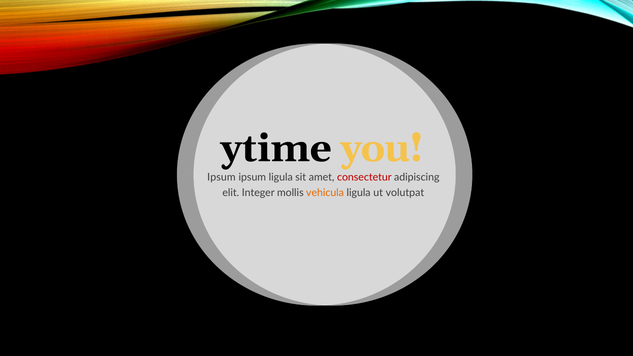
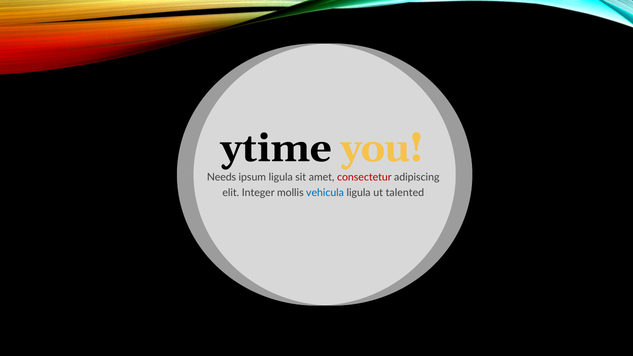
Ipsum: Ipsum -> Needs (222, 178)
vehicula colour: orange -> blue (325, 193)
volutpat: volutpat -> talented (405, 193)
